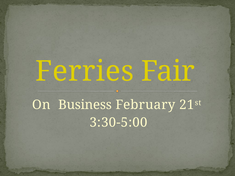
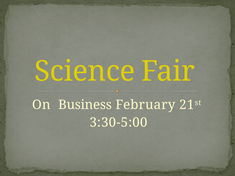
Ferries: Ferries -> Science (85, 71)
